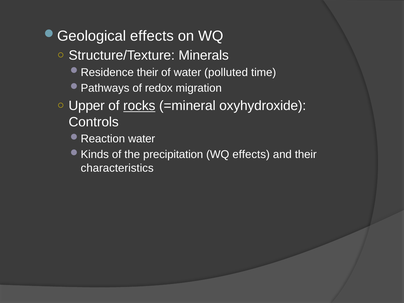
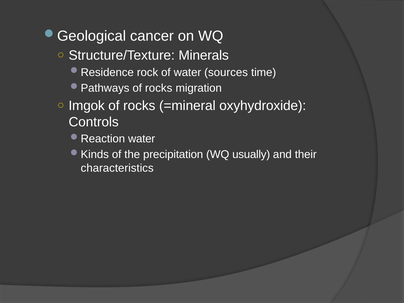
effects: effects -> cancer (152, 36)
their: their -> rock (148, 72)
polluted: polluted -> sources (226, 72)
redox: redox -> rocks (159, 88)
Upper: Upper -> Imgok (87, 106)
rocks underline: present -> none (139, 106)
WQ effects: effects -> usually (251, 155)
